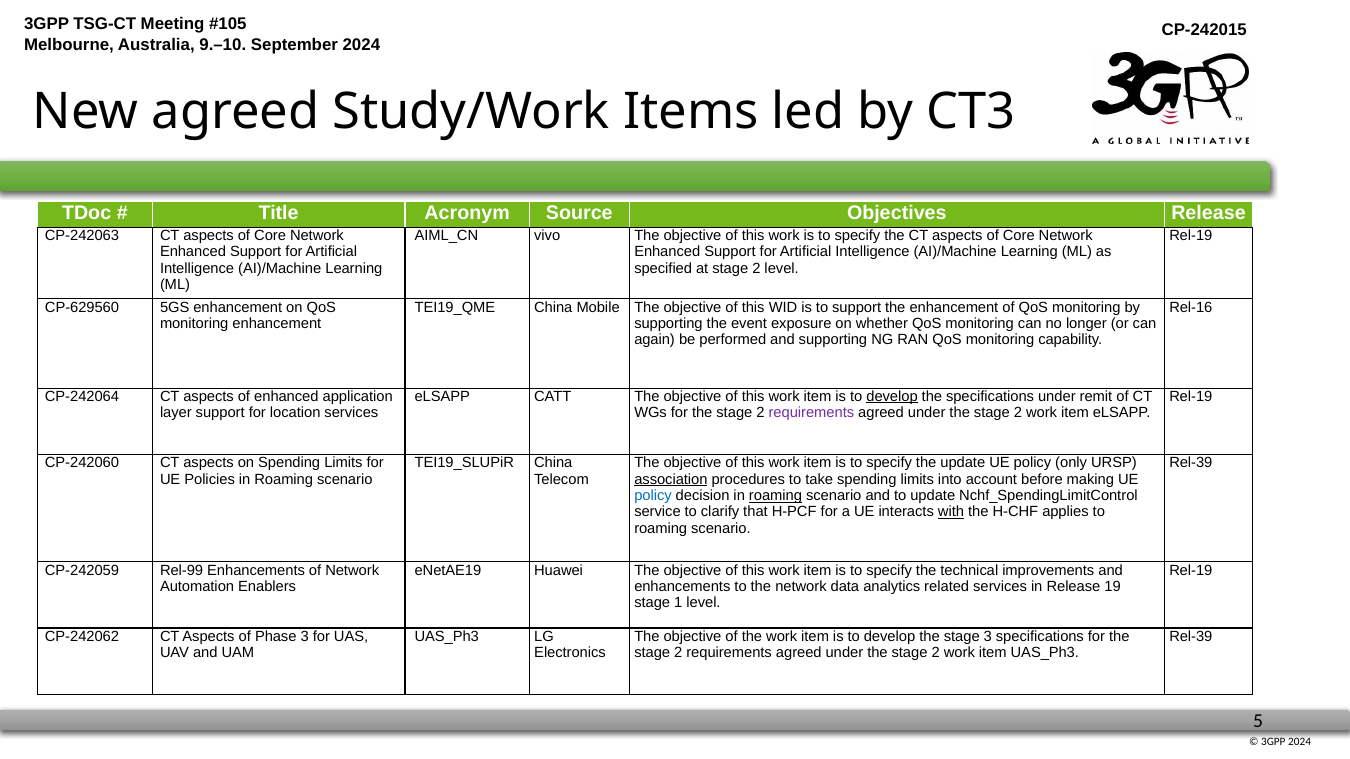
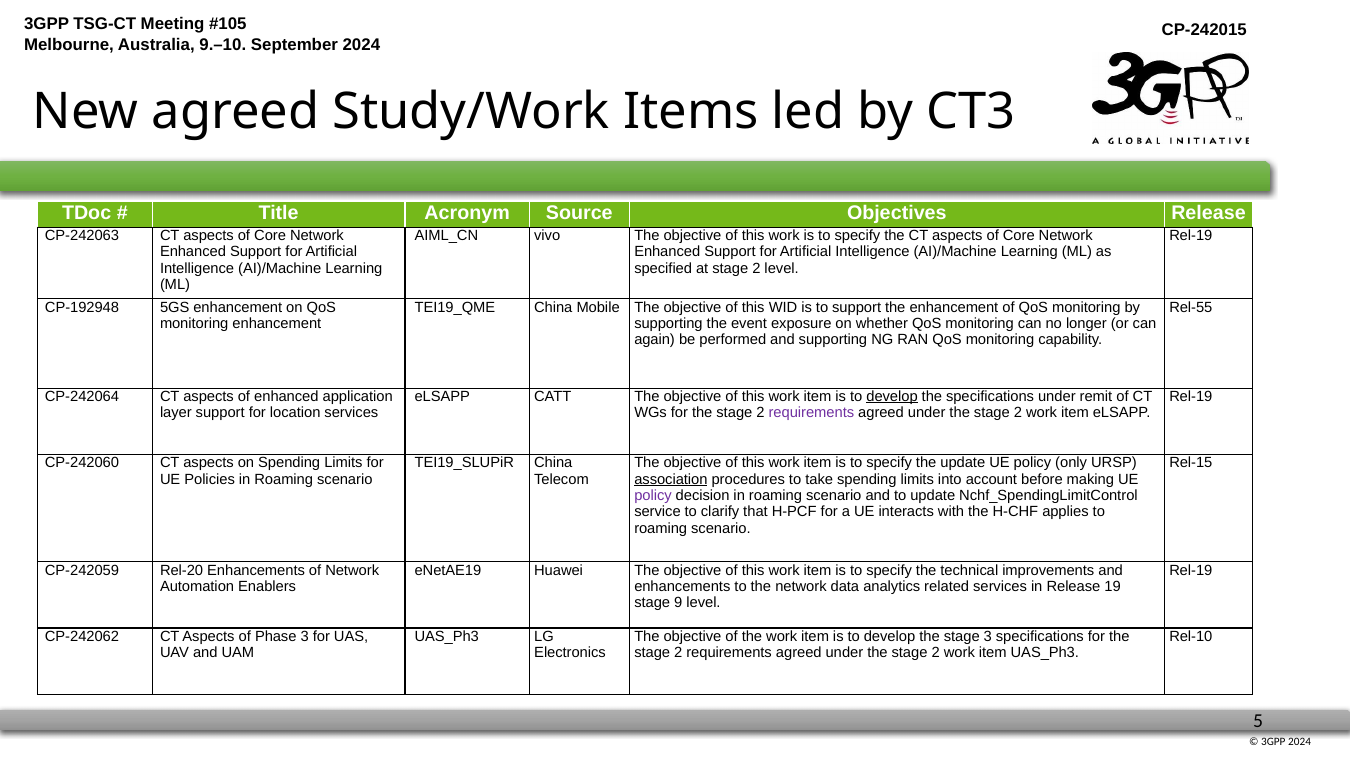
CP-629560: CP-629560 -> CP-192948 (82, 307)
Rel-16: Rel-16 -> Rel-55 (1191, 307)
Rel-39: Rel-39 -> Rel-15 (1191, 463)
policy colour: blue -> purple (653, 496)
roaming underline: present -> none (775, 496)
with underline: present -> none (951, 512)
Rel-99: Rel-99 -> Rel-20 (182, 570)
1: 1 -> 9 (678, 603)
Rel-39: Rel-39 -> Rel-10 (1191, 637)
